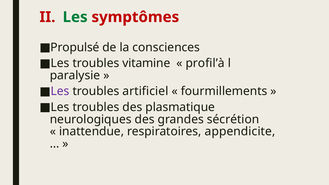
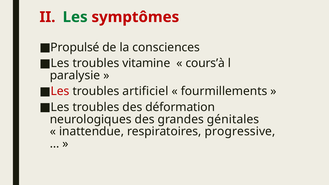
profil’à: profil’à -> cours’à (205, 63)
Les colour: purple -> red (60, 91)
plasmatique: plasmatique -> déformation (180, 107)
sécrétion: sécrétion -> génitales (233, 119)
appendicite: appendicite -> progressive (240, 132)
